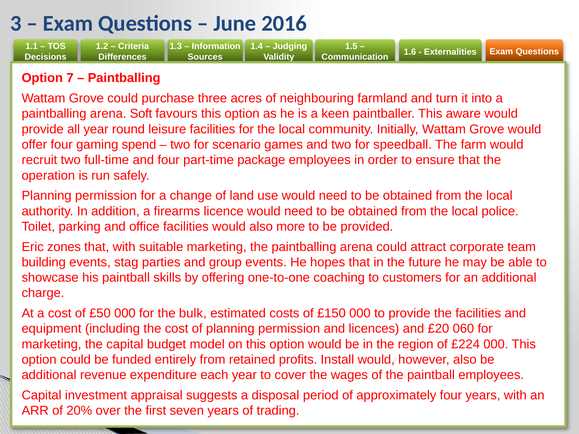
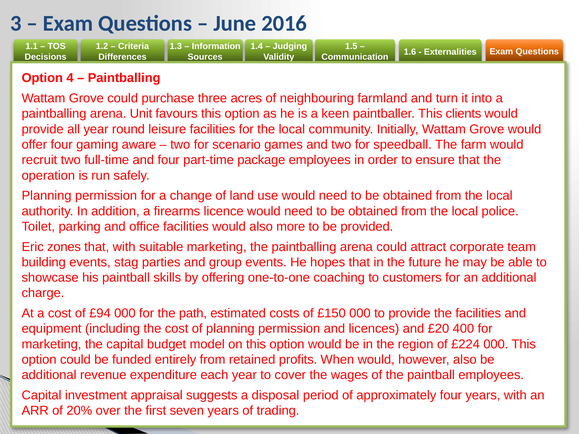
7: 7 -> 4 (70, 78)
Soft: Soft -> Unit (141, 114)
aware: aware -> clients (463, 114)
spend: spend -> aware (139, 145)
£50: £50 -> £94 (100, 314)
bulk: bulk -> path (193, 314)
060: 060 -> 400 (463, 329)
Install: Install -> When (337, 360)
